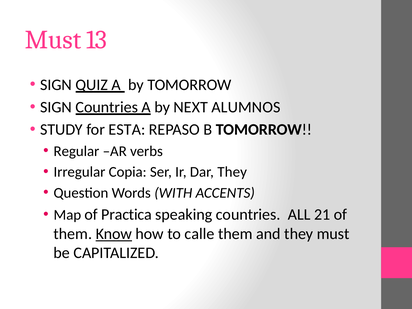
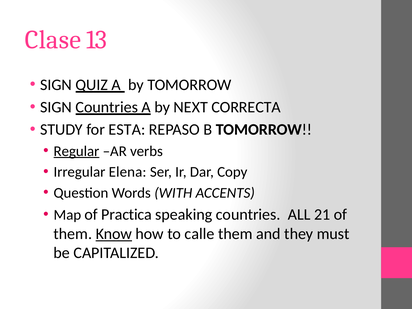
Must: Must -> Clase (53, 40)
ALUMNOS: ALUMNOS -> CORRECTA (246, 107)
Regular underline: none -> present (76, 151)
Copia: Copia -> Elena (128, 172)
Dar They: They -> Copy (232, 172)
